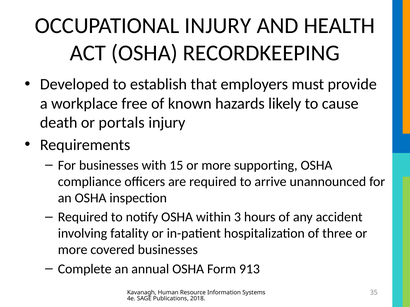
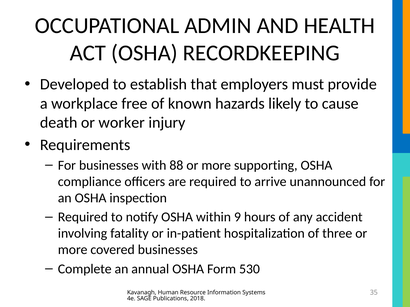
OCCUPATIONAL INJURY: INJURY -> ADMIN (218, 26)
portals: portals -> worker (122, 123)
15: 15 -> 88 (176, 165)
3: 3 -> 9 (238, 217)
913: 913 -> 530 (250, 269)
